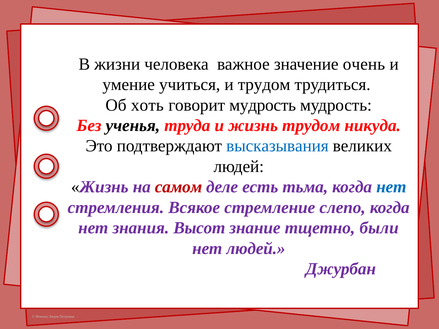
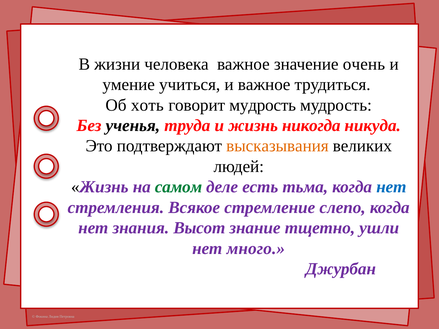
и трудом: трудом -> важное (264, 85)
жизнь трудом: трудом -> никогда (311, 126)
высказывания colour: blue -> orange (277, 146)
самом colour: red -> green (179, 187)
были: были -> ушли (379, 228)
нет людей: людей -> много (256, 249)
